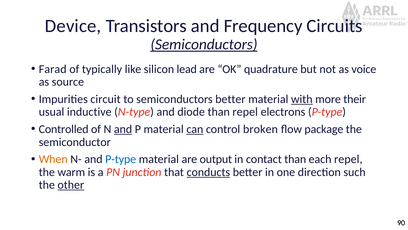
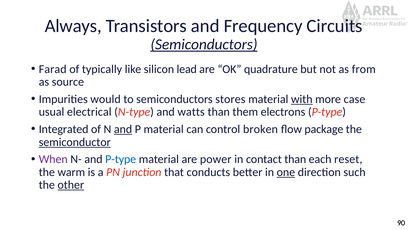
Device: Device -> Always (73, 26)
voice: voice -> from (364, 69)
circuit: circuit -> would (106, 99)
semiconductors better: better -> stores (230, 99)
their: their -> case (355, 99)
inductive: inductive -> electrical (89, 112)
diode: diode -> watts (191, 112)
than repel: repel -> them (245, 112)
Controlled: Controlled -> Integrated (64, 129)
can underline: present -> none (195, 129)
semiconductor underline: none -> present (75, 142)
When colour: orange -> purple (53, 159)
output: output -> power (216, 159)
each repel: repel -> reset (348, 159)
conducts underline: present -> none (208, 172)
one underline: none -> present (286, 172)
